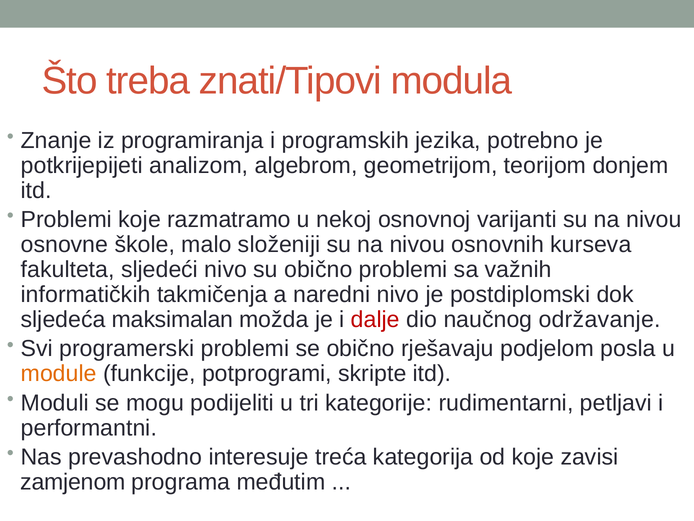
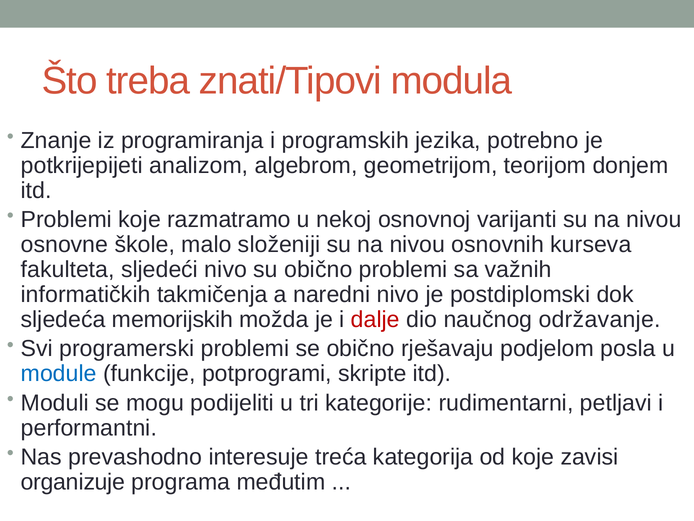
maksimalan: maksimalan -> memorijskih (173, 319)
module colour: orange -> blue (59, 373)
zamjenom: zamjenom -> organizuje (73, 482)
